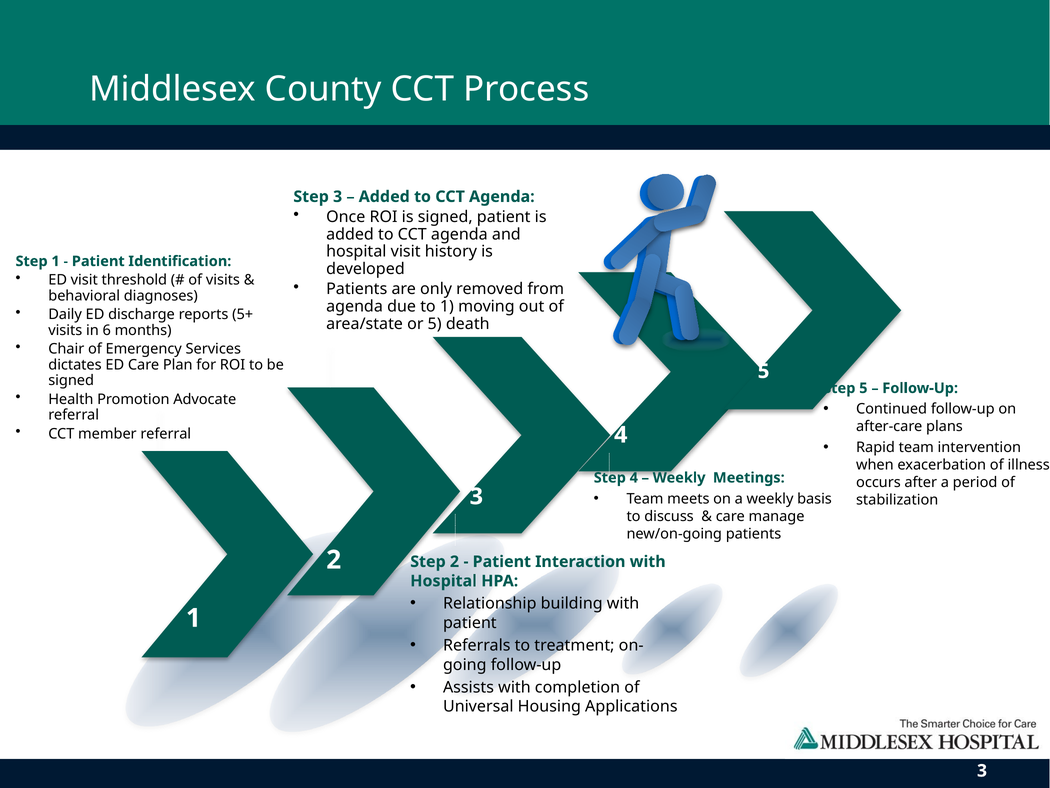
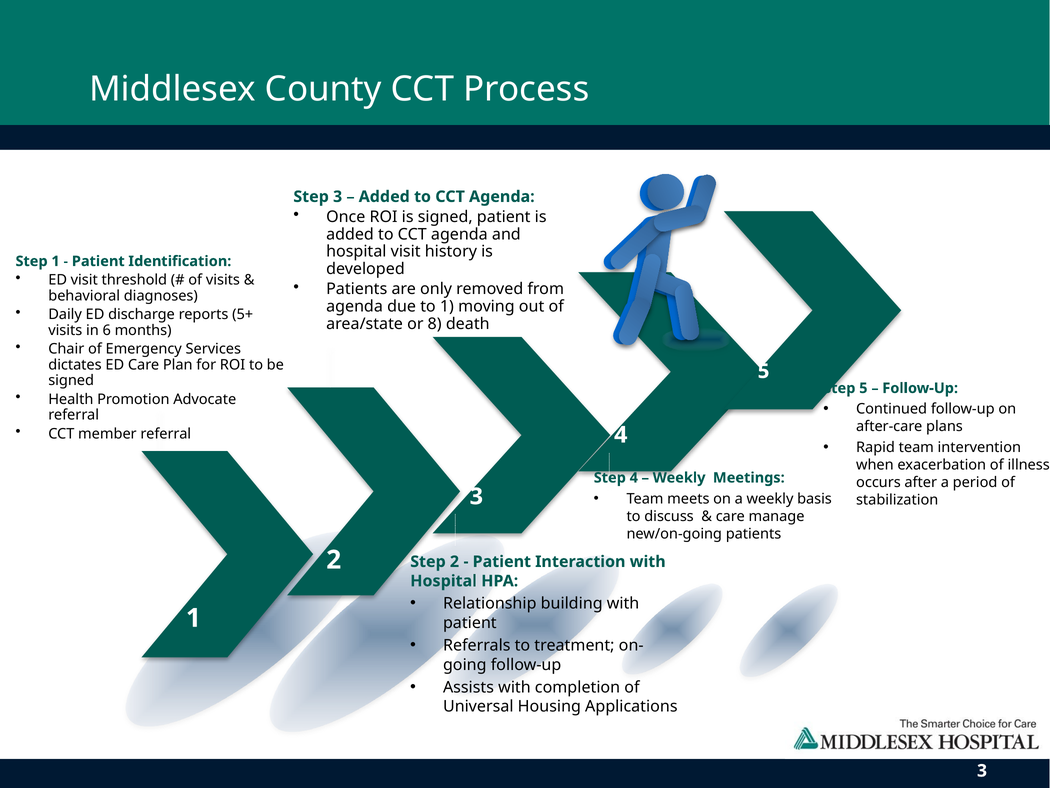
or 5: 5 -> 8 (435, 324)
